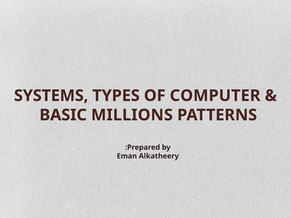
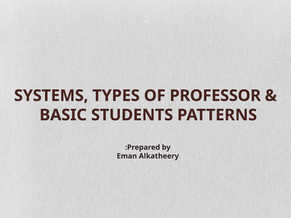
COMPUTER: COMPUTER -> PROFESSOR (215, 96)
MILLIONS: MILLIONS -> STUDENTS (132, 115)
